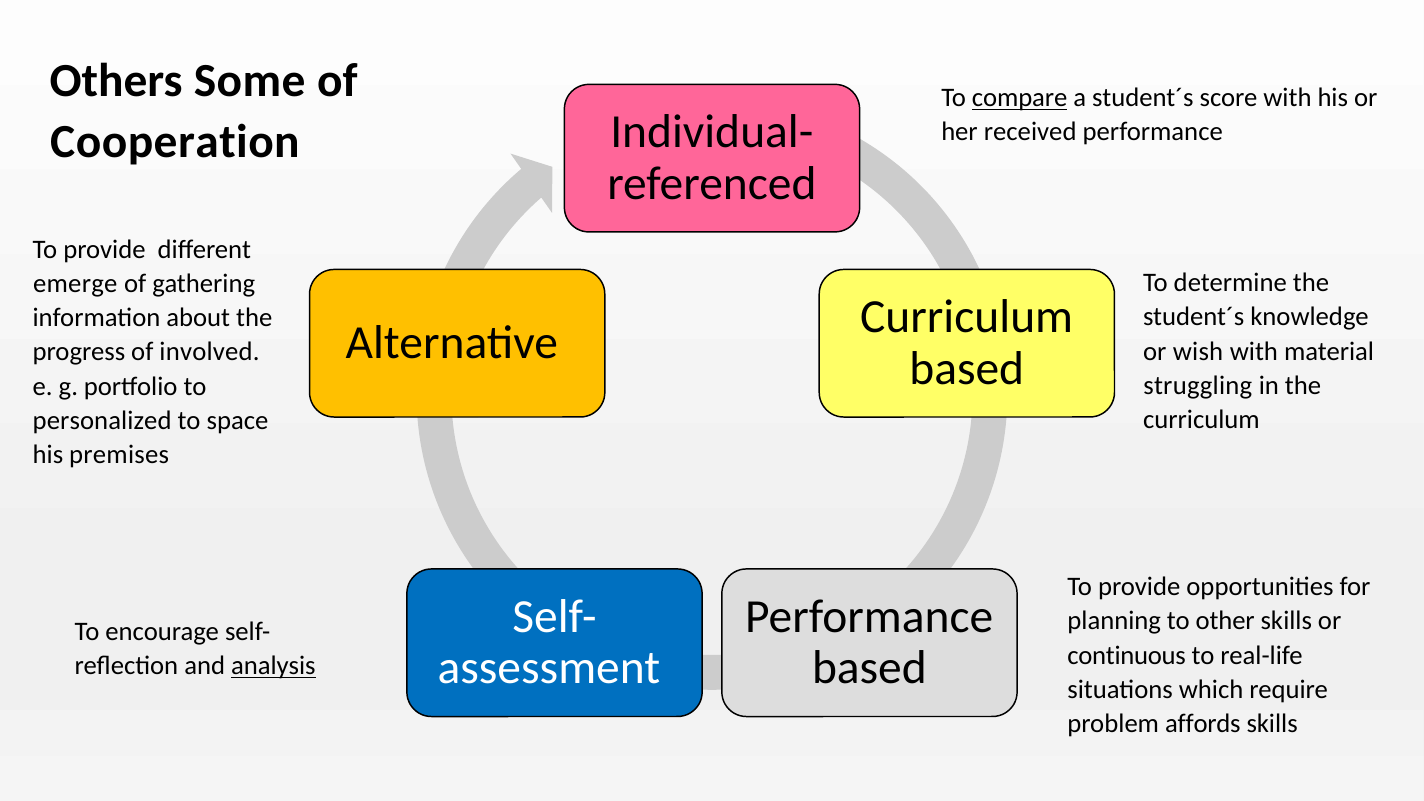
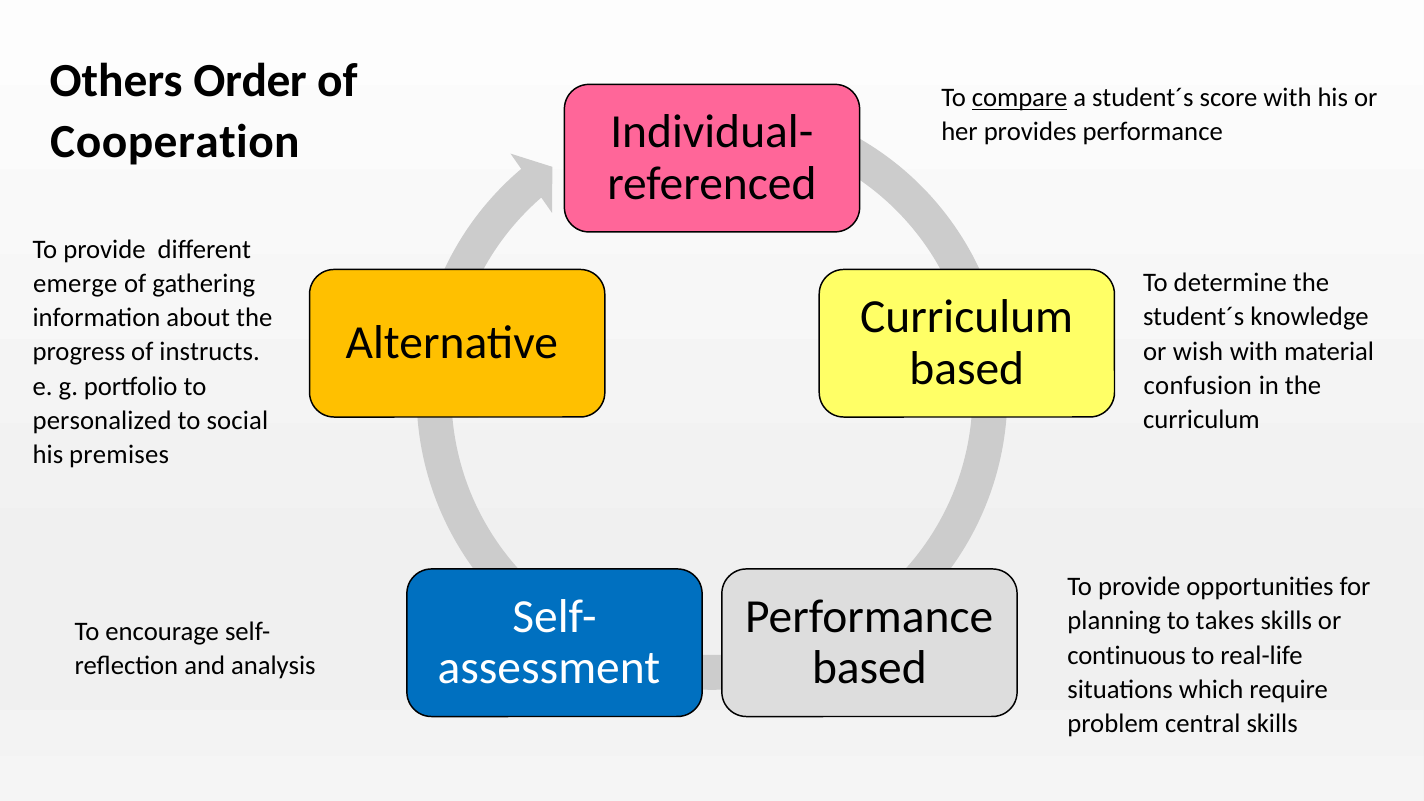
Some: Some -> Order (250, 81)
received: received -> provides (1030, 132)
involved: involved -> instructs (210, 352)
struggling: struggling -> confusion (1198, 386)
space: space -> social (237, 421)
other: other -> takes (1225, 621)
analysis underline: present -> none (273, 666)
affords: affords -> central (1203, 724)
